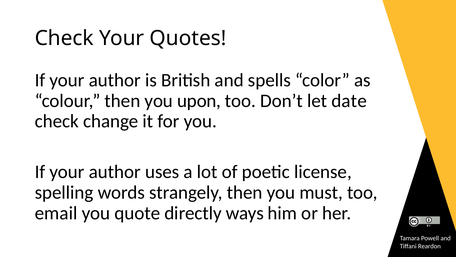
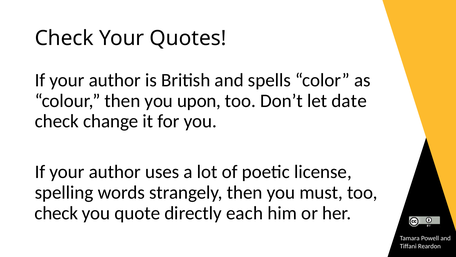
email: email -> check (56, 213)
ways: ways -> each (245, 213)
